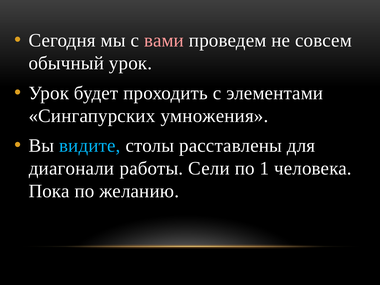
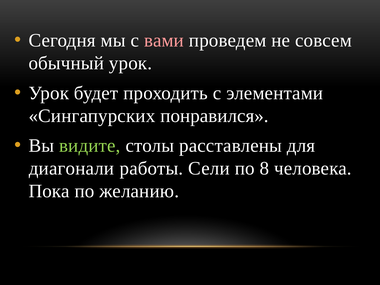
умножения: умножения -> понравился (215, 116)
видите colour: light blue -> light green (90, 146)
1: 1 -> 8 (264, 168)
